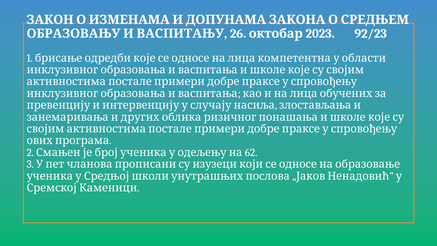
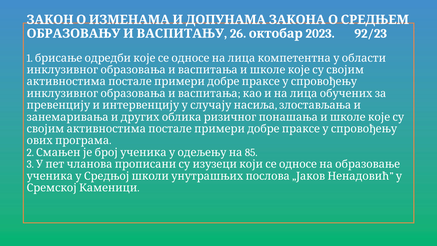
62: 62 -> 85 (251, 152)
